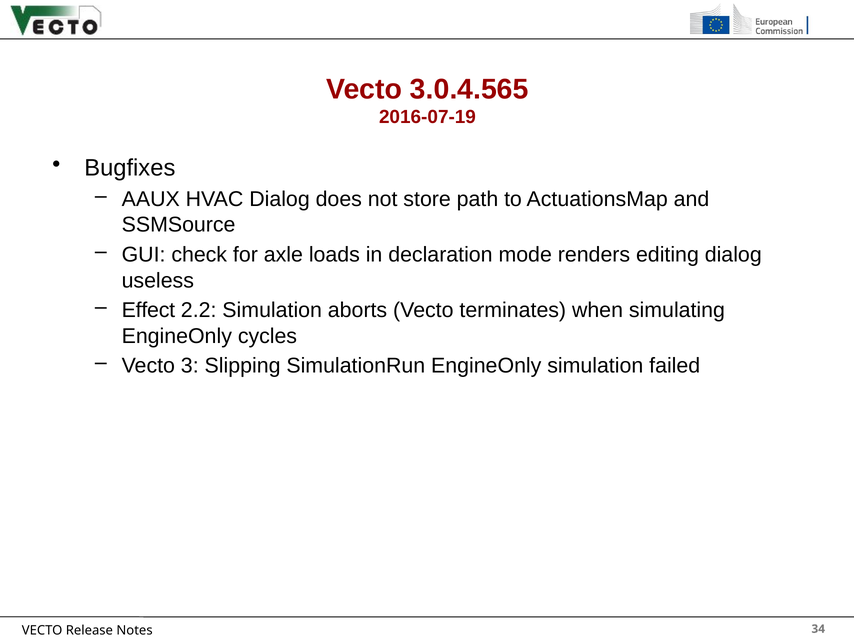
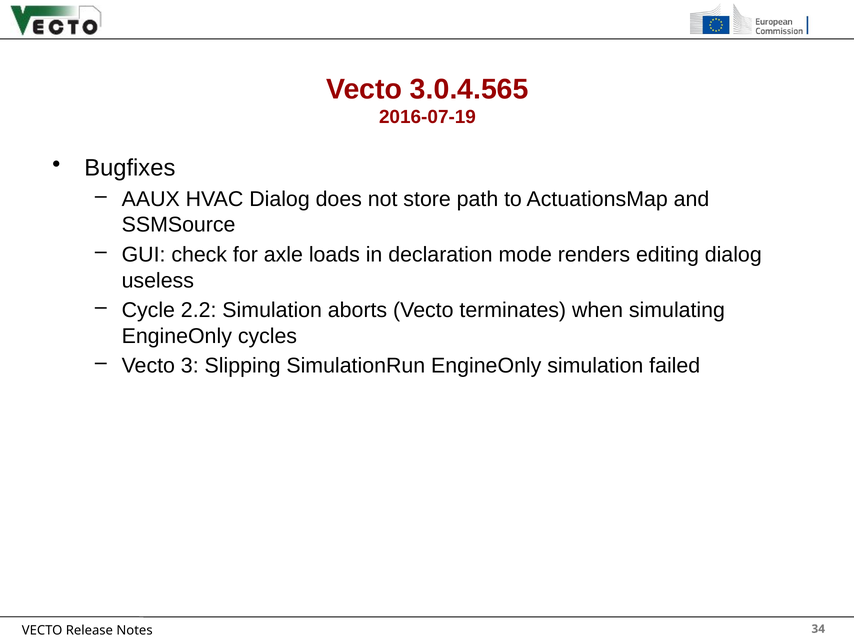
Effect: Effect -> Cycle (148, 310)
